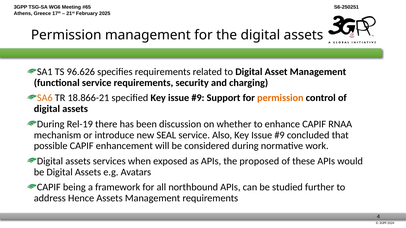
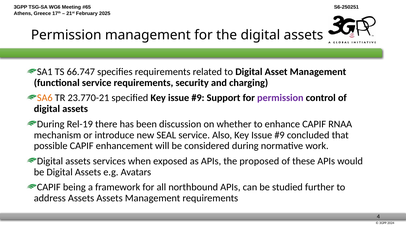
96.626: 96.626 -> 66.747 (81, 72)
18.866-21: 18.866-21 -> 23.770-21 (88, 98)
permission colour: orange -> purple (280, 98)
address Hence: Hence -> Assets (81, 198)
